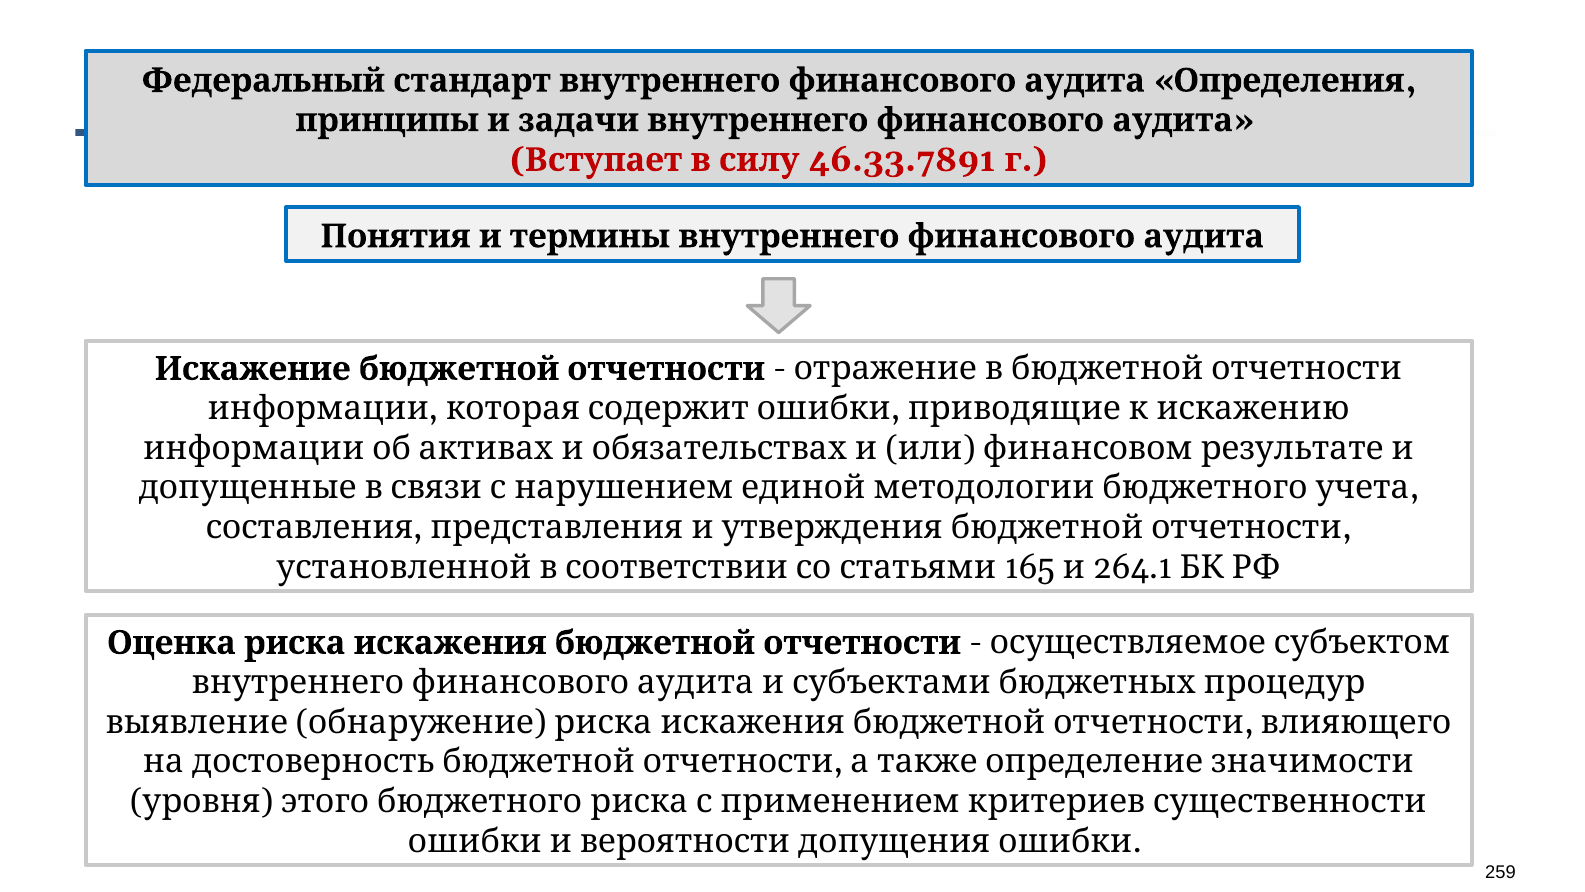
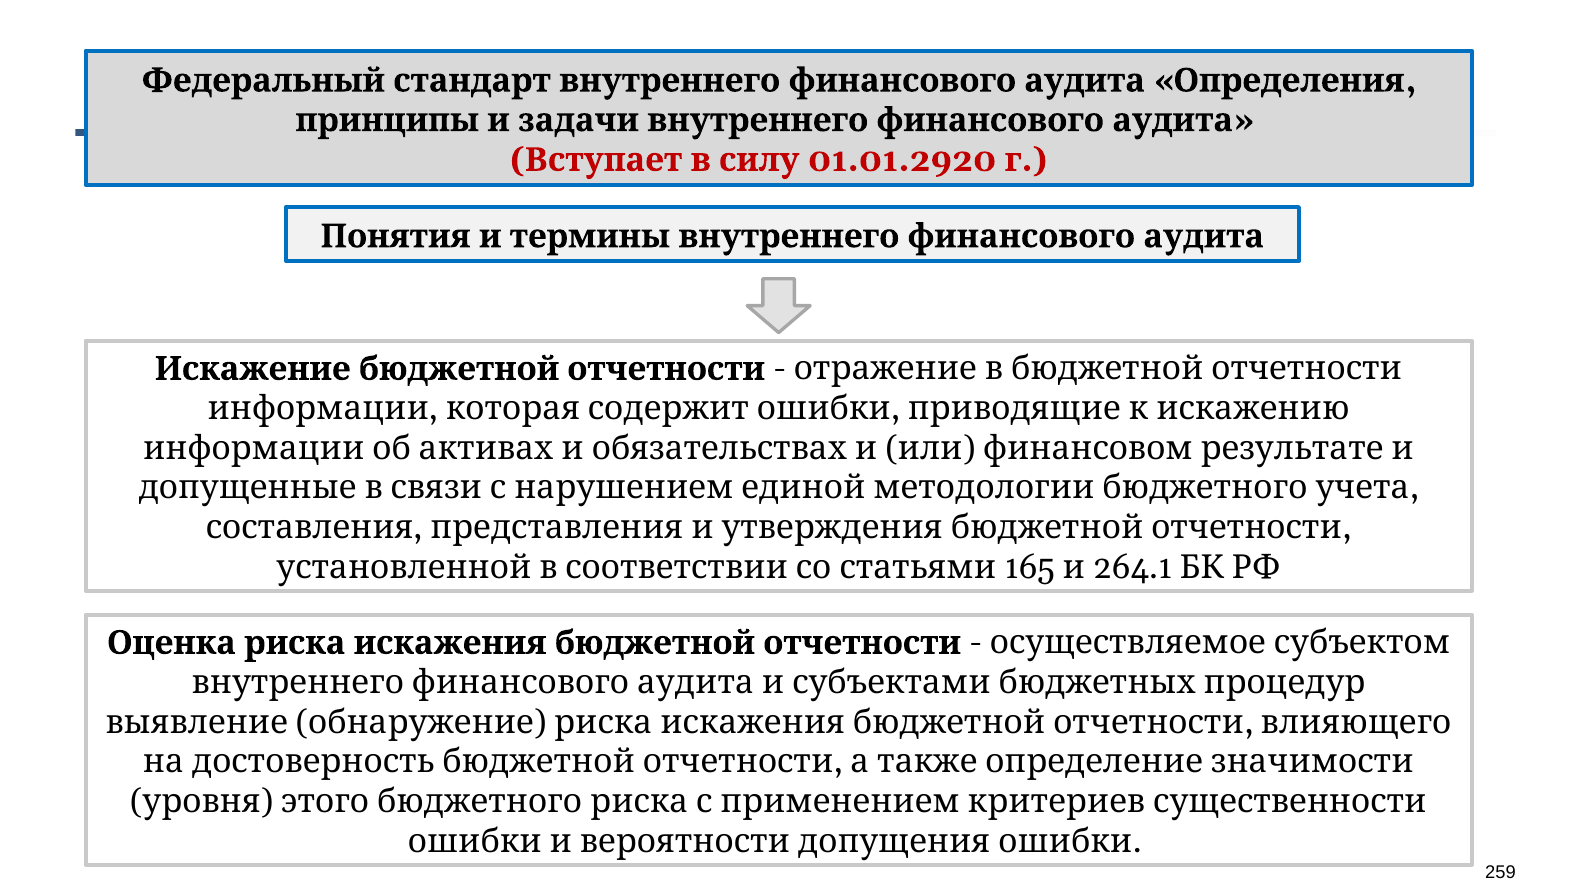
46.33.7891: 46.33.7891 -> 01.01.2920 (902, 160)
